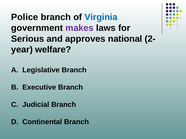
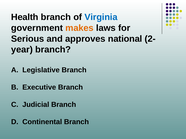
Police: Police -> Health (25, 17)
makes colour: purple -> orange (80, 28)
welfare: welfare -> branch (53, 50)
